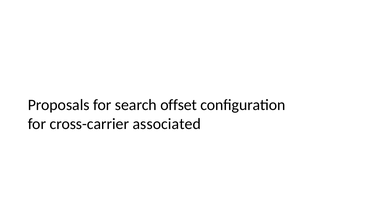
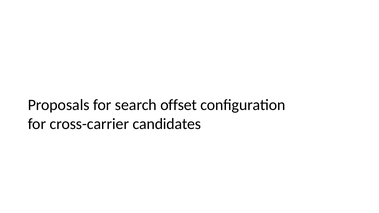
associated: associated -> candidates (167, 124)
